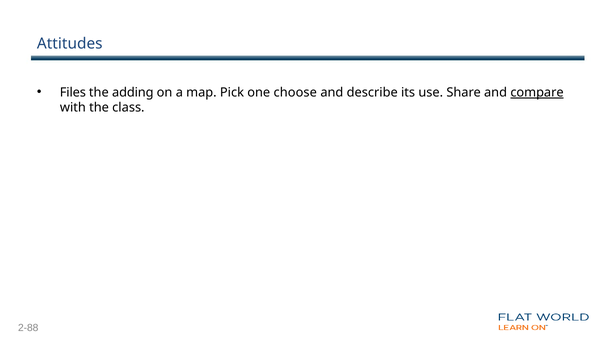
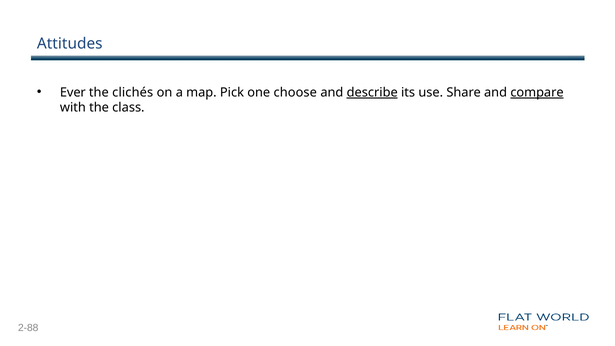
Files: Files -> Ever (73, 92)
adding: adding -> clichés (133, 92)
describe underline: none -> present (372, 92)
